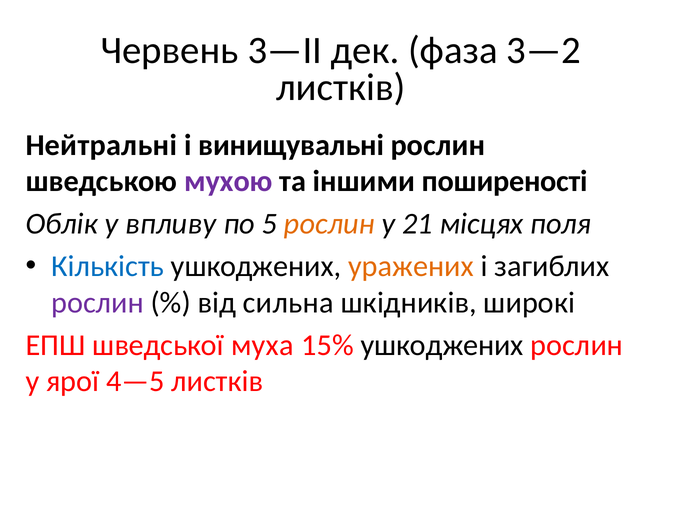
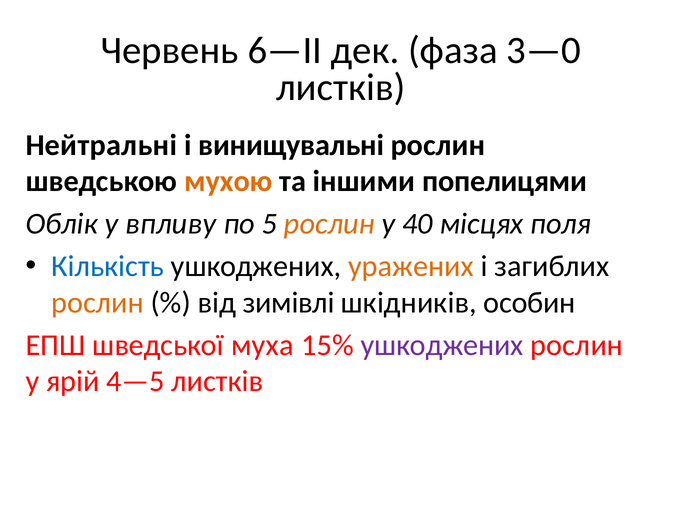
3—II: 3—II -> 6—II (285, 50)
3—2: 3—2 -> 3—0 (544, 50)
мухою colour: purple -> orange (228, 182)
поширеності: поширеності -> попелицями (505, 182)
21: 21 -> 40 (417, 224)
рослин colour: purple -> orange (98, 303)
сильна: сильна -> зимівлі (289, 303)
широкі: широкі -> особин (529, 303)
ушкоджених colour: black -> purple (442, 345)
ярої: ярої -> ярій (73, 382)
